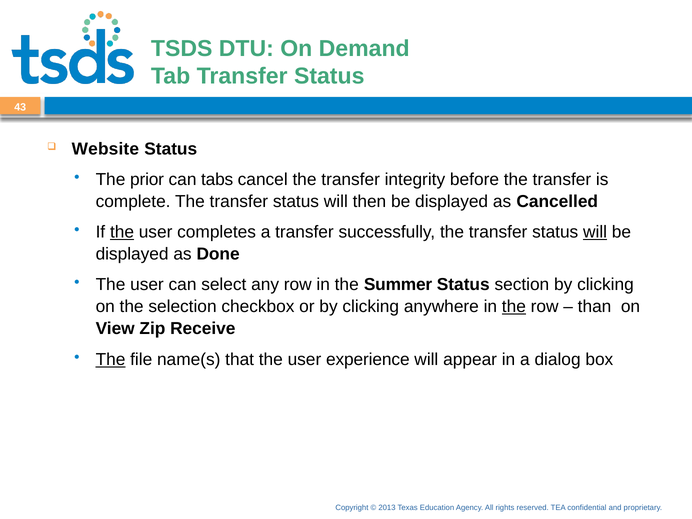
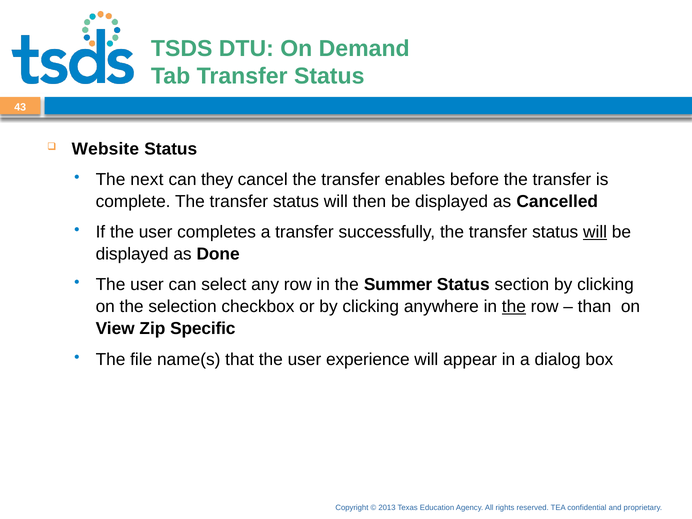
prior: prior -> next (147, 179)
tabs: tabs -> they (217, 179)
integrity: integrity -> enables (415, 179)
the underline: present -> none (122, 232)
Receive: Receive -> Specific (203, 329)
The underline: present -> none (111, 359)
